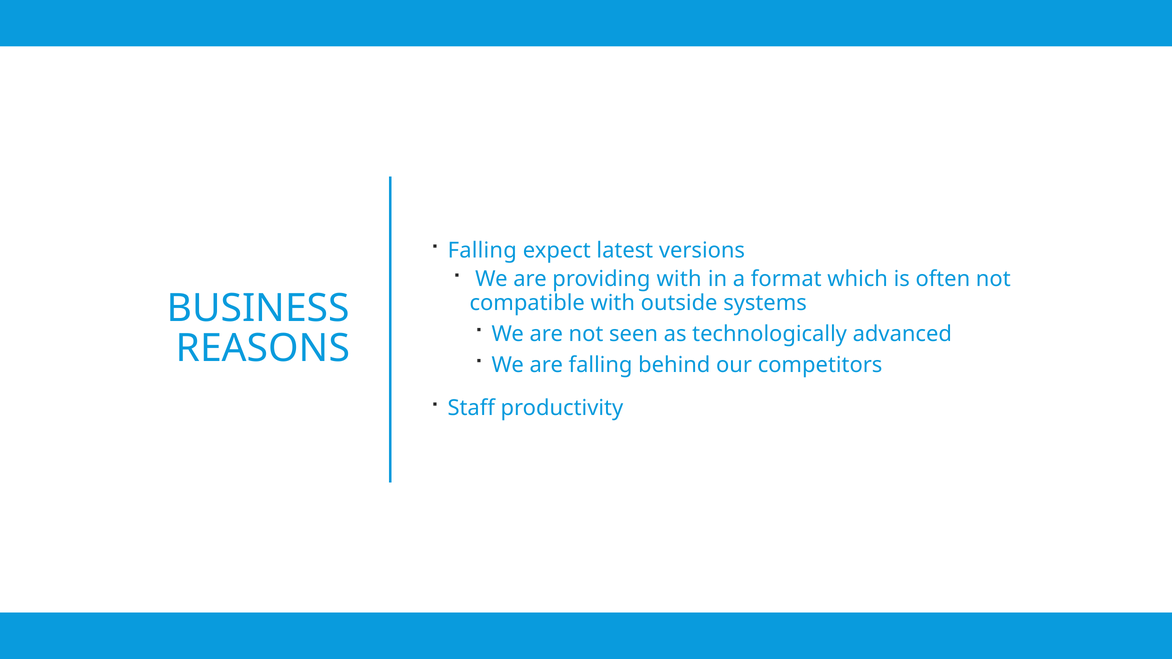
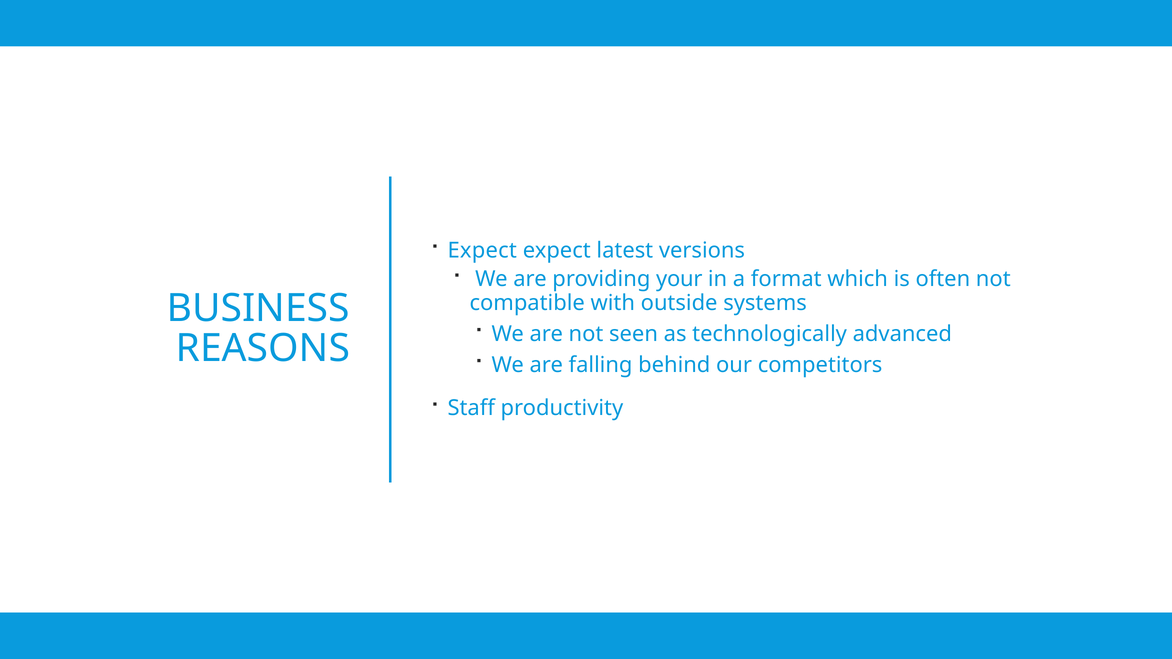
Falling: Falling -> Expect (482, 251)
providing with: with -> your (679, 279)
